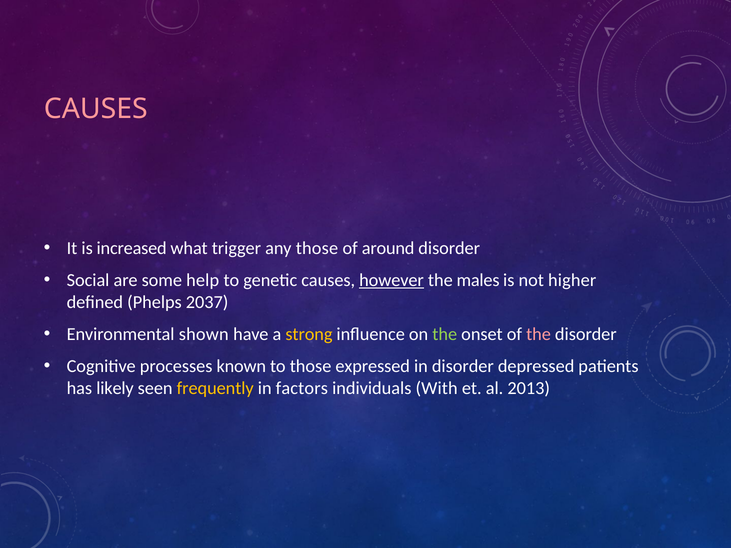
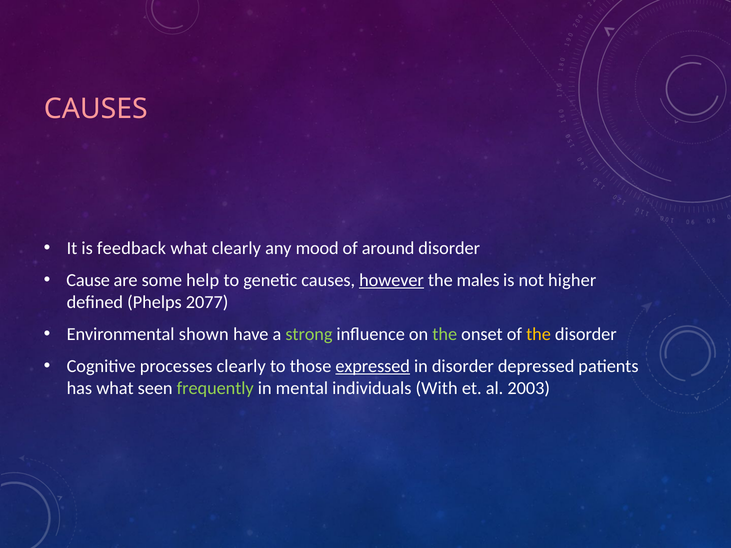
increased: increased -> feedback (131, 248)
what trigger: trigger -> clearly (236, 248)
any those: those -> mood (317, 248)
Social: Social -> Cause (88, 280)
2037: 2037 -> 2077 (207, 302)
strong colour: yellow -> light green (309, 334)
the colour: pink -> yellow (539, 334)
processes known: known -> clearly (241, 366)
expressed underline: none -> present (373, 366)
has likely: likely -> what (115, 388)
frequently colour: yellow -> light green (215, 388)
factors: factors -> mental (302, 388)
2013: 2013 -> 2003 (529, 388)
